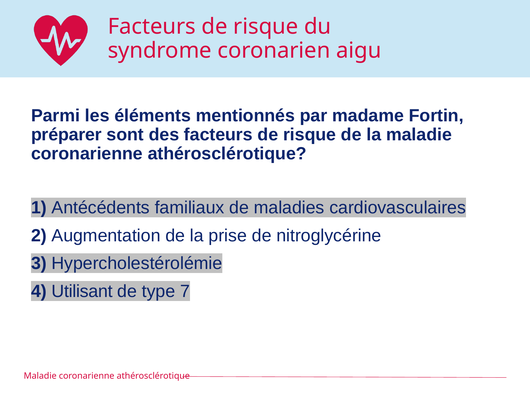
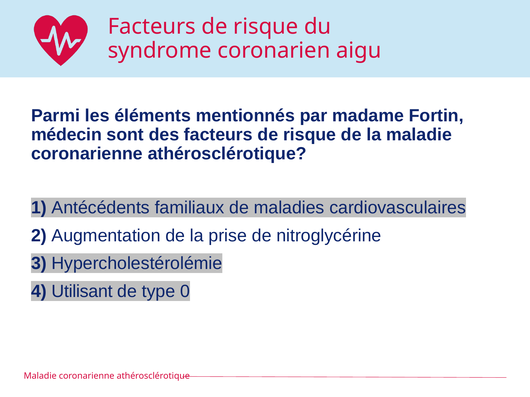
préparer: préparer -> médecin (66, 135)
7: 7 -> 0 (185, 292)
